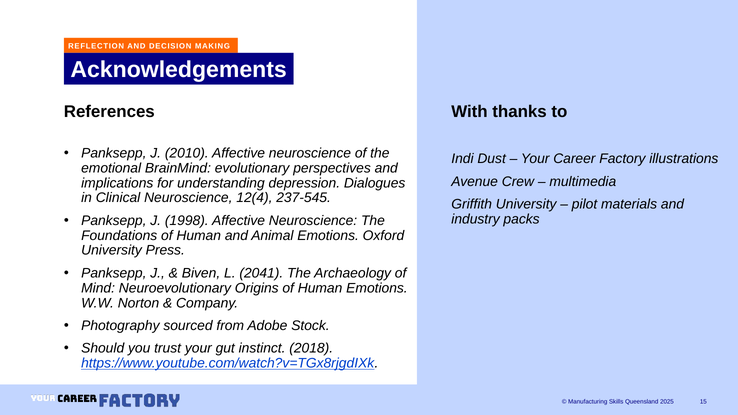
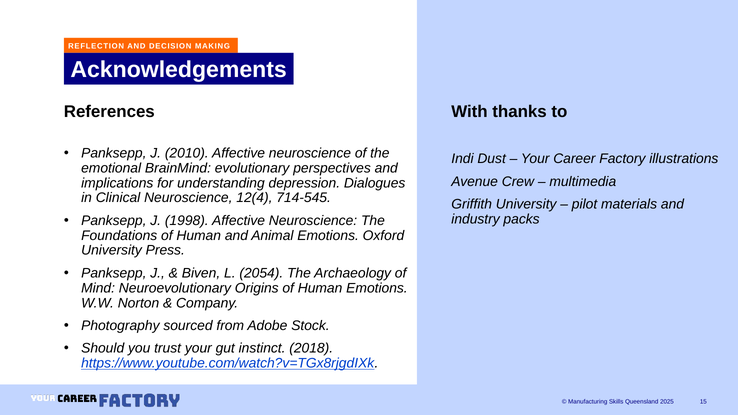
237-545: 237-545 -> 714-545 (304, 198)
2041: 2041 -> 2054 (261, 273)
